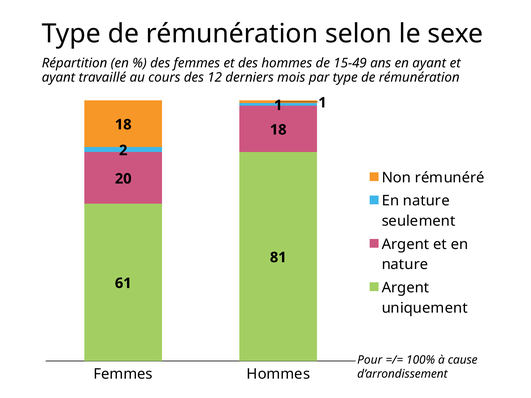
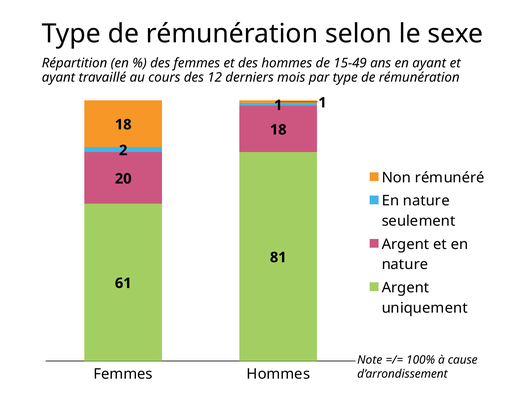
Pour: Pour -> Note (370, 360)
